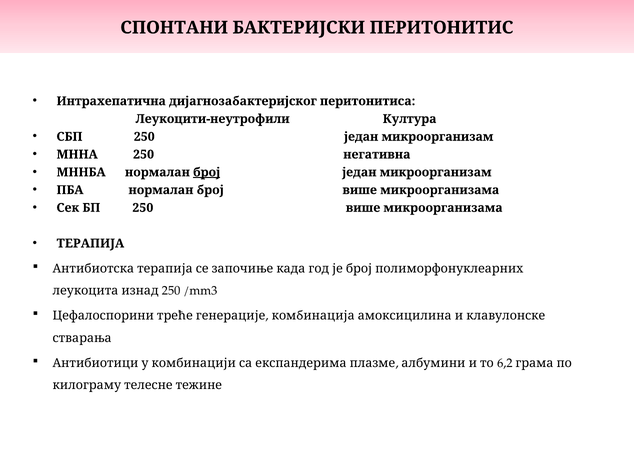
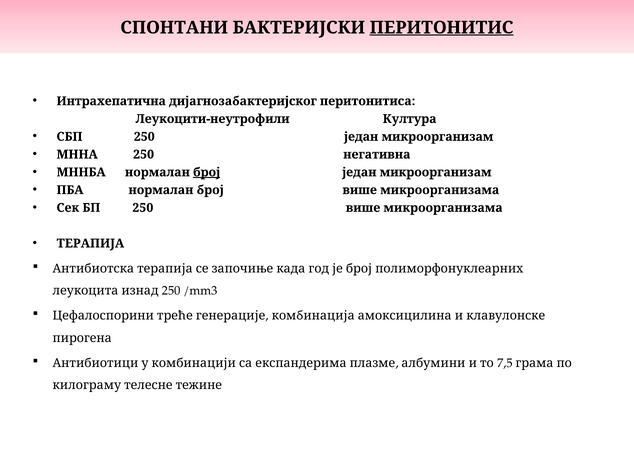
ПЕРИТОНИТИС underline: none -> present (442, 28)
стварања: стварања -> пирогена (82, 338)
6,2: 6,2 -> 7,5 (505, 364)
